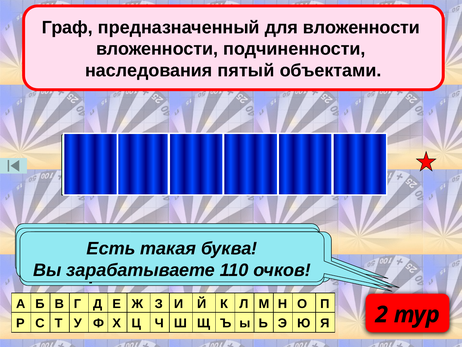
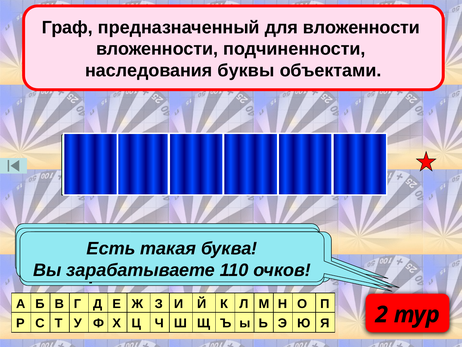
наследования пятый: пятый -> буквы (246, 71)
